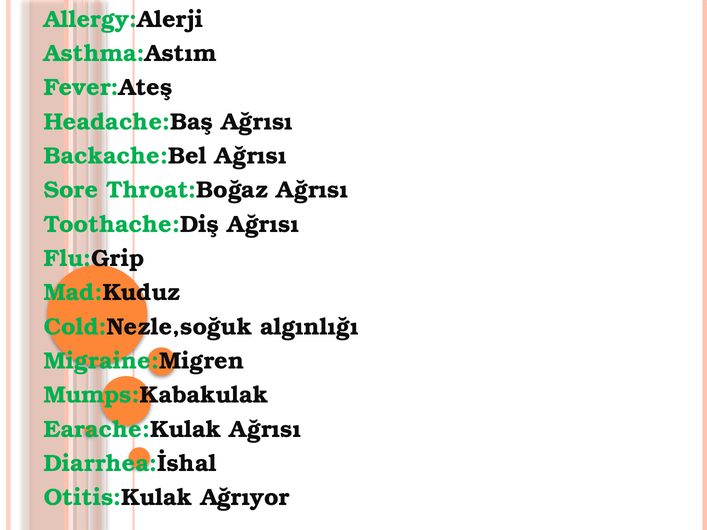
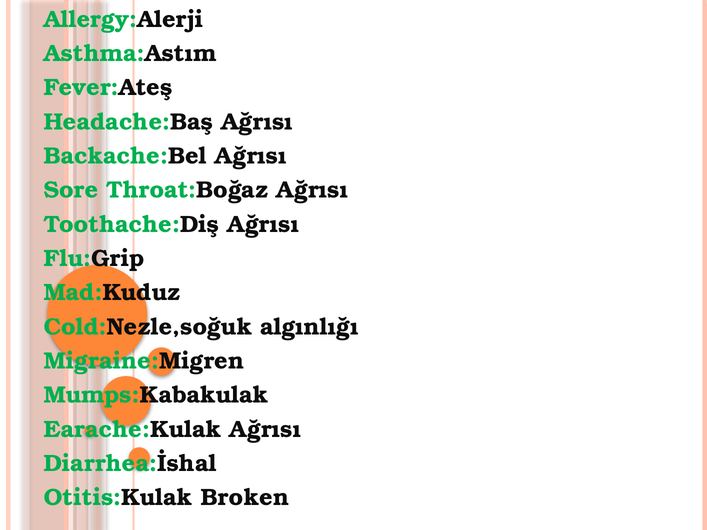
Ağrıyor: Ağrıyor -> Broken (245, 498)
